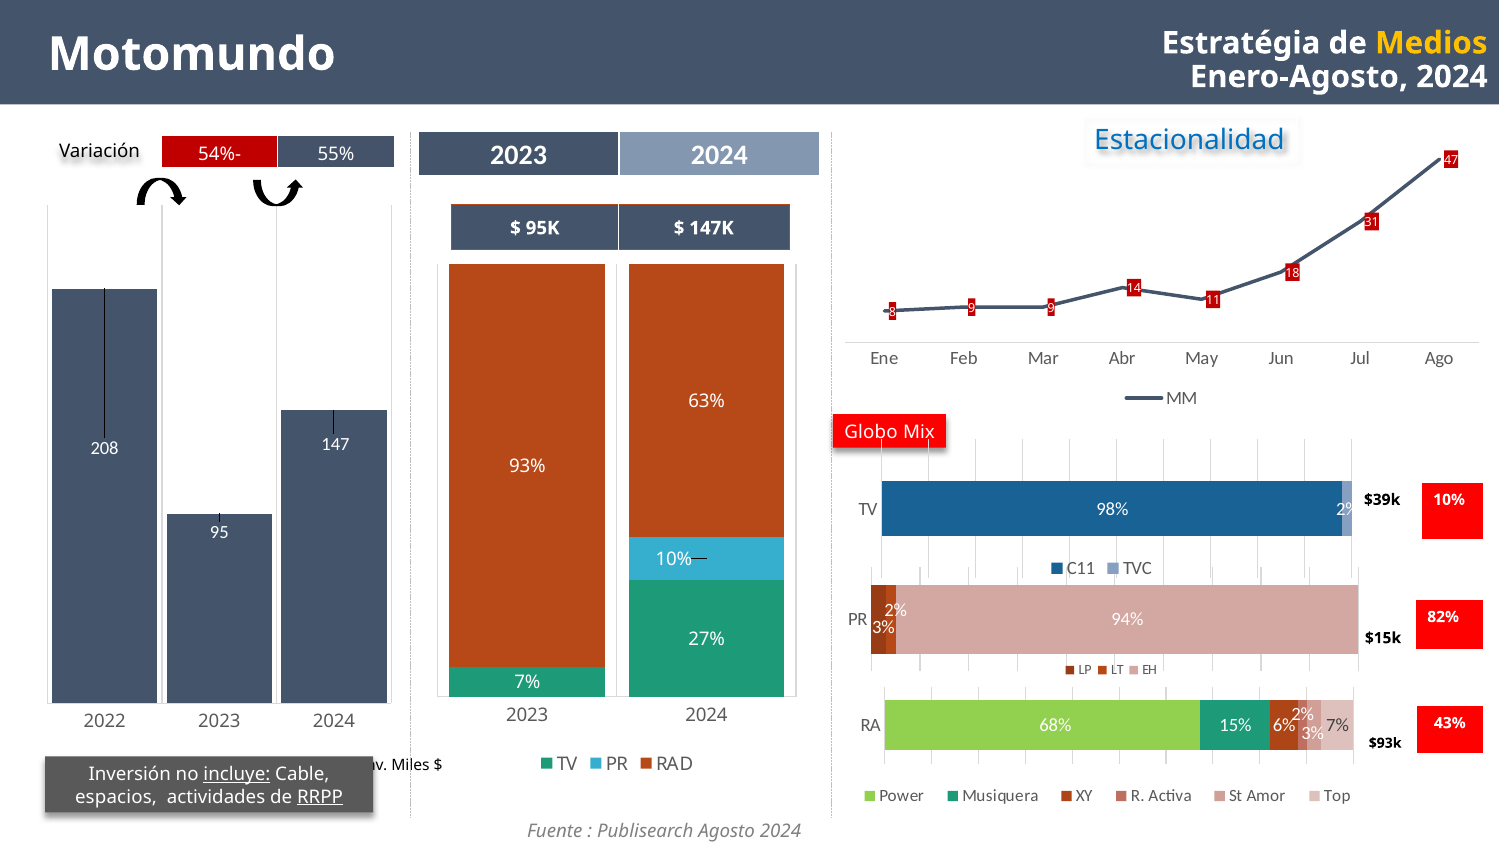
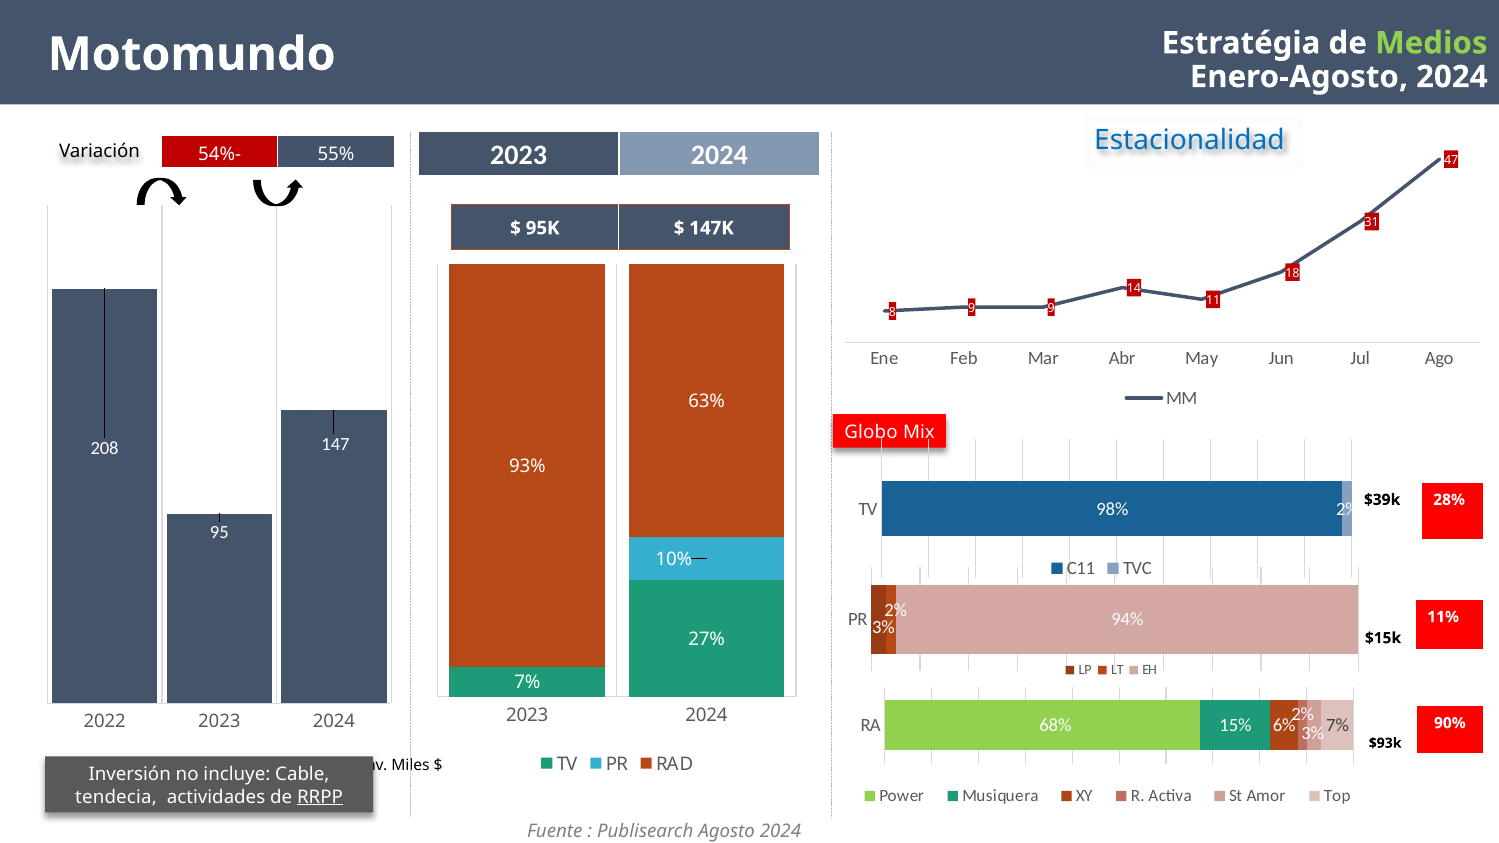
Medios colour: yellow -> light green (1431, 43)
$39k 10%: 10% -> 28% (1449, 500)
82%: 82% -> 11% (1443, 617)
43%: 43% -> 90% (1450, 723)
incluye underline: present -> none (237, 775)
espacios: espacios -> tendecia (116, 797)
